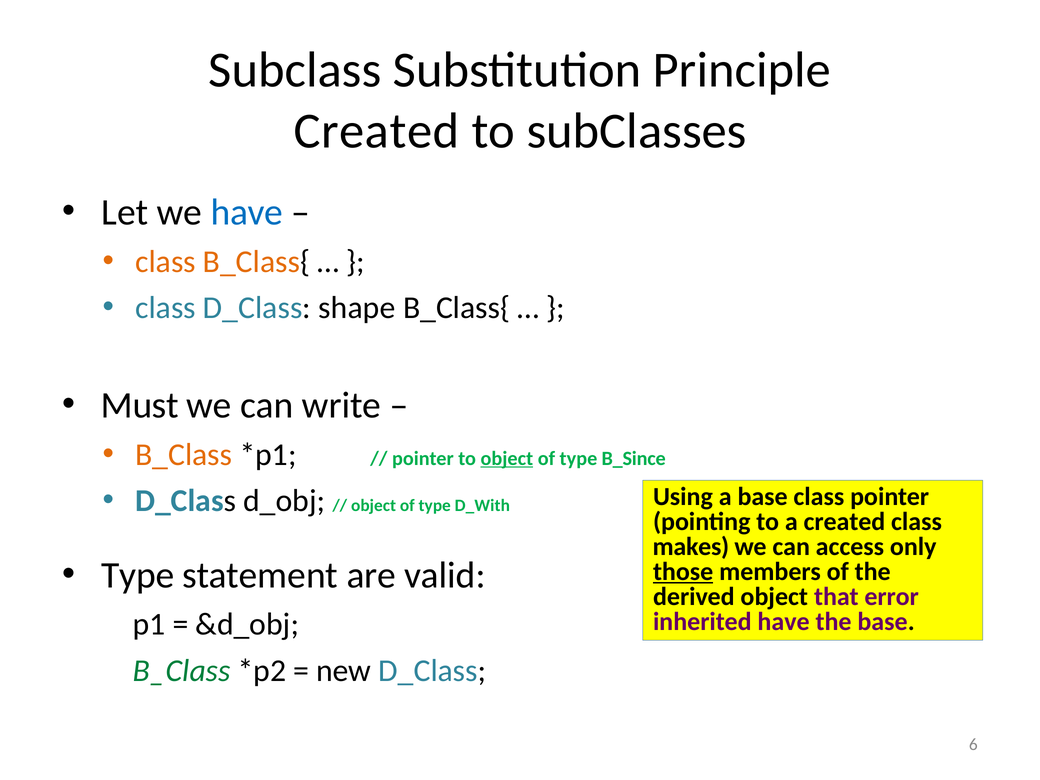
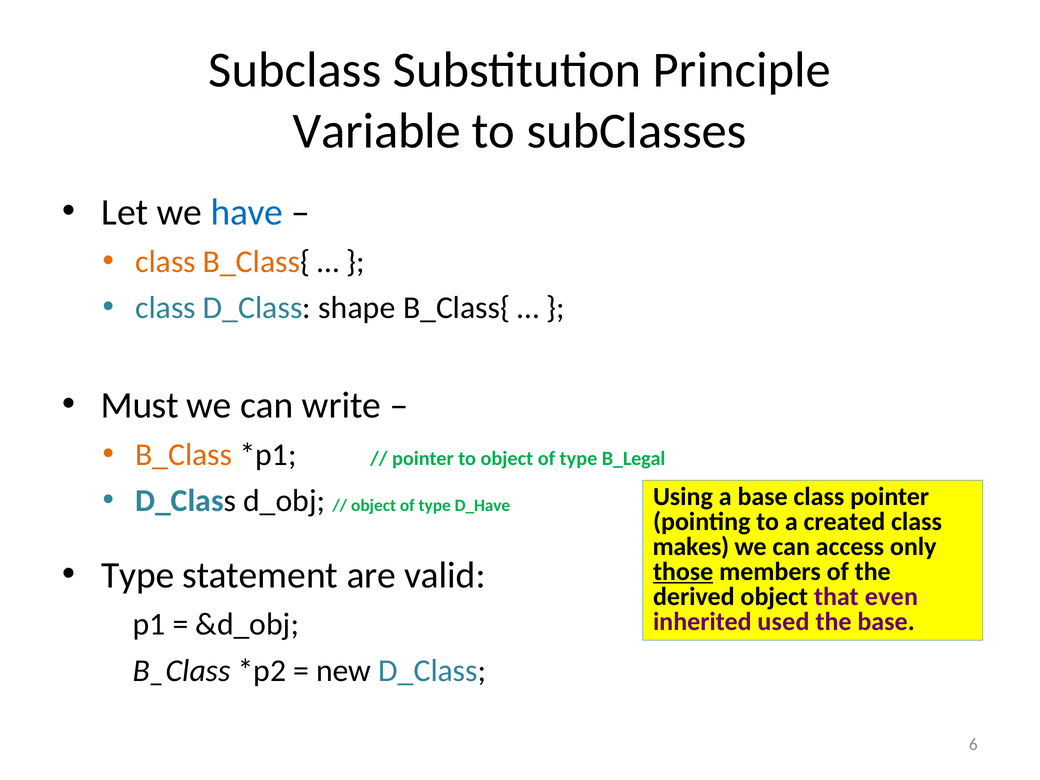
Created: Created -> Variable (377, 131)
object underline: present -> none (507, 458)
B_Since: B_Since -> B_Legal (634, 458)
D_With: D_With -> D_Have (482, 506)
error: error -> even (891, 596)
inherited have: have -> used (783, 621)
B_Class colour: green -> black (182, 671)
